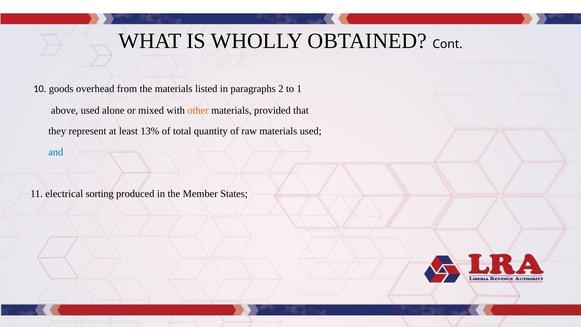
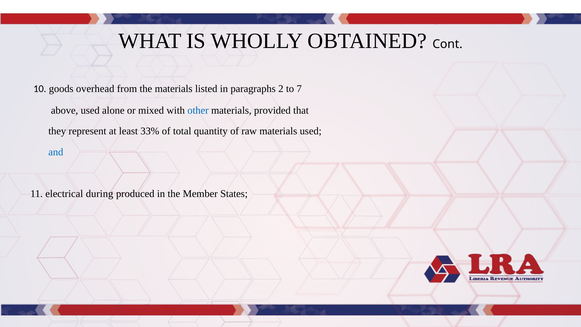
1: 1 -> 7 (299, 89)
other colour: orange -> blue (198, 110)
13%: 13% -> 33% (150, 131)
sorting: sorting -> during (100, 194)
